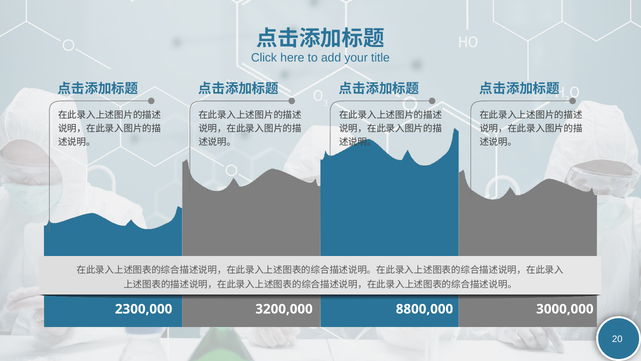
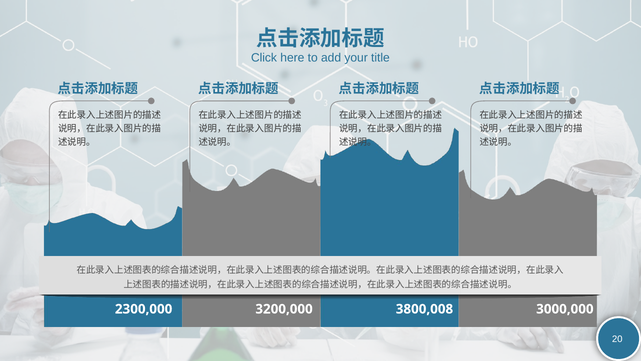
8800,000: 8800,000 -> 3800,008 (424, 309)
